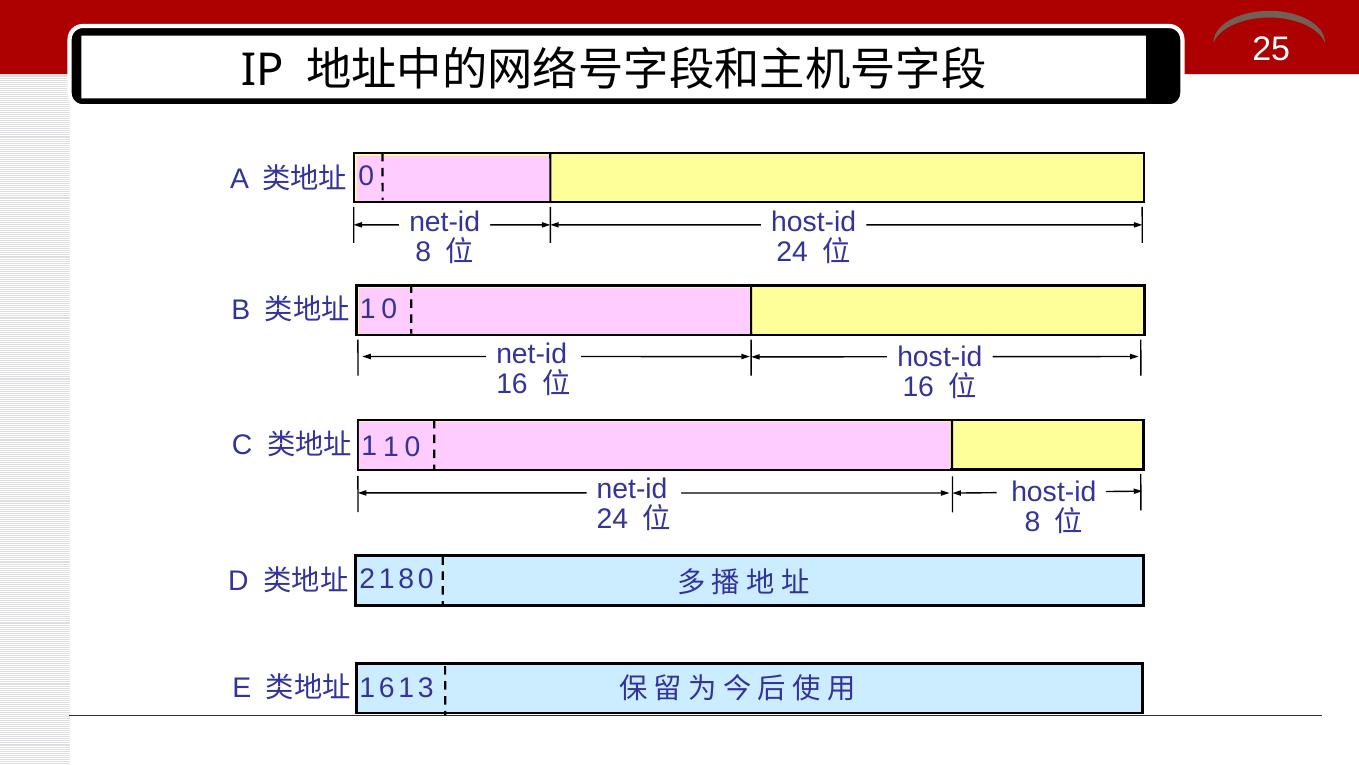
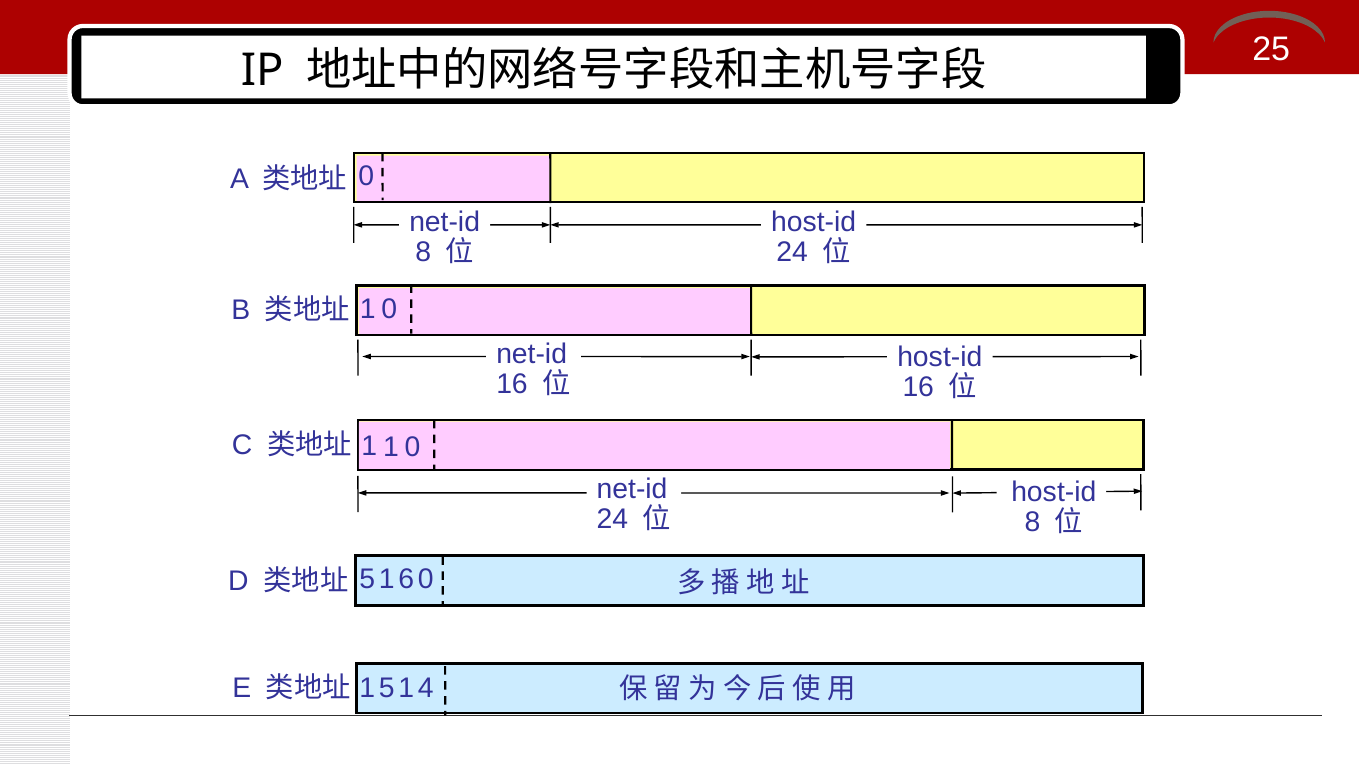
2: 2 -> 5 (367, 579)
1 8: 8 -> 6 (406, 579)
1 6: 6 -> 5 (387, 688)
3: 3 -> 4 (426, 688)
